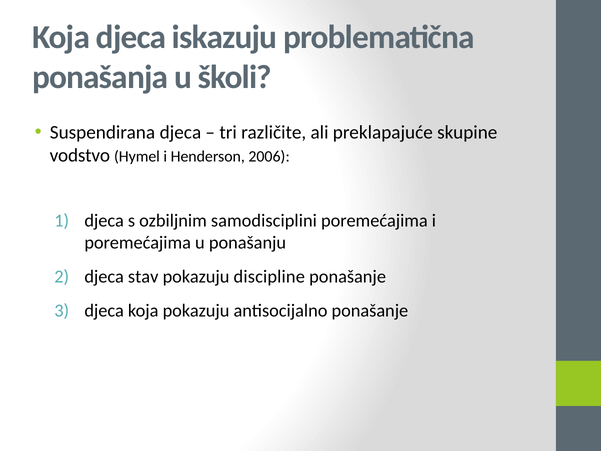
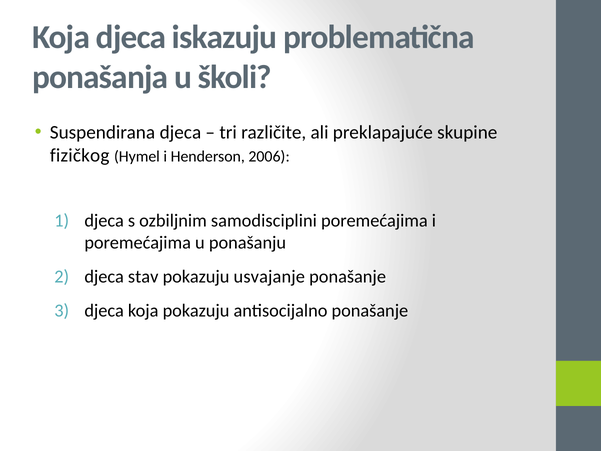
vodstvo: vodstvo -> fizičkog (80, 155)
discipline: discipline -> usvajanje (269, 277)
